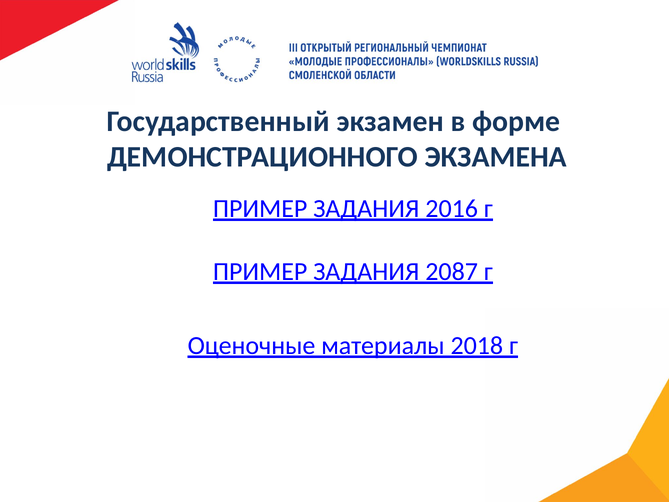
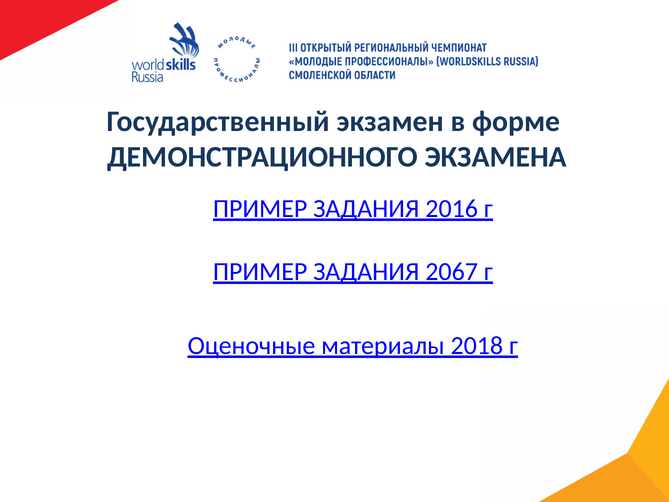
2087: 2087 -> 2067 (452, 272)
